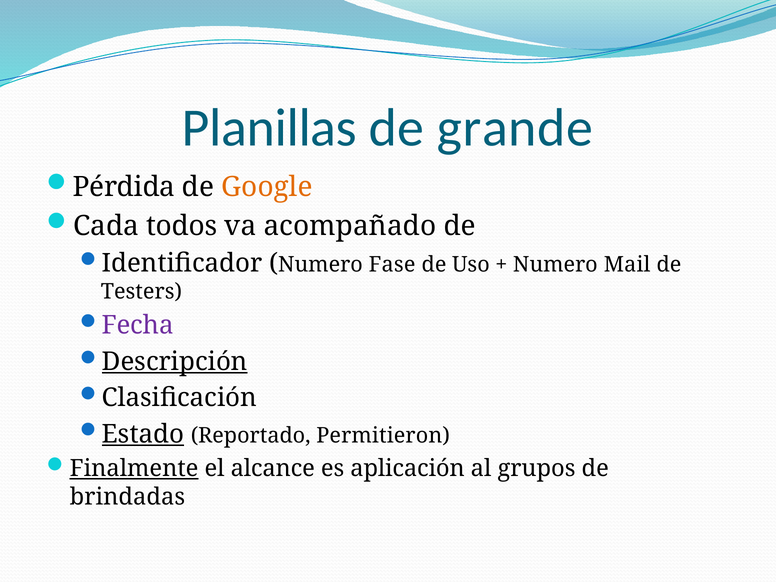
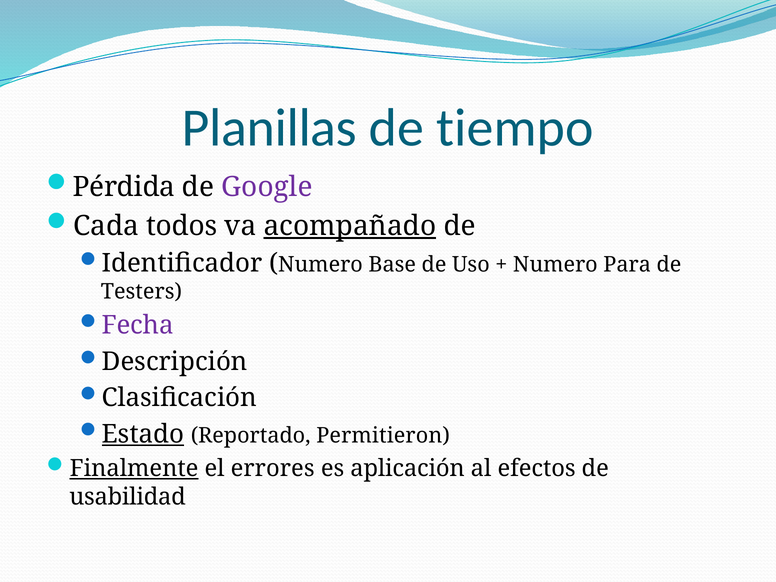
grande: grande -> tiempo (515, 128)
Google colour: orange -> purple (267, 187)
acompañado underline: none -> present (350, 226)
Fase: Fase -> Base (392, 265)
Mail: Mail -> Para (627, 265)
Descripción underline: present -> none (175, 362)
alcance: alcance -> errores (273, 468)
grupos: grupos -> efectos (537, 468)
brindadas: brindadas -> usabilidad (128, 497)
